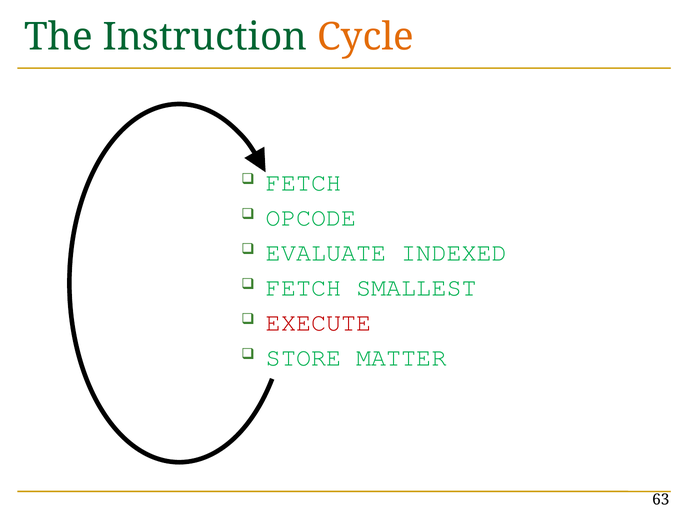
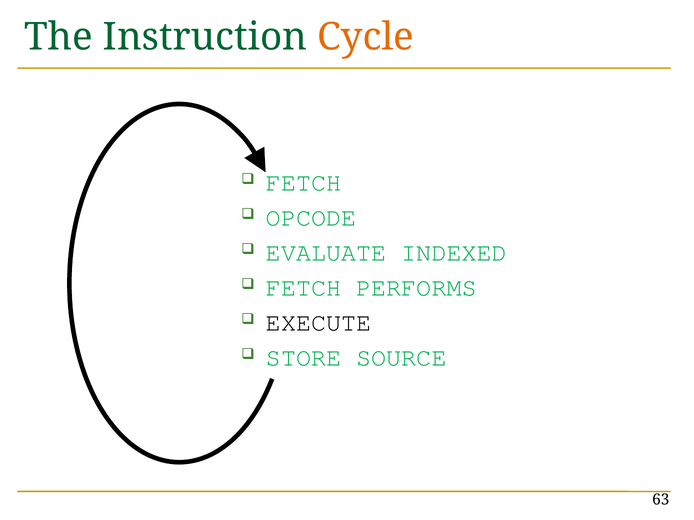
SMALLEST: SMALLEST -> PERFORMS (416, 288)
EXECUTE colour: red -> black (319, 323)
MATTER: MATTER -> SOURCE (401, 358)
